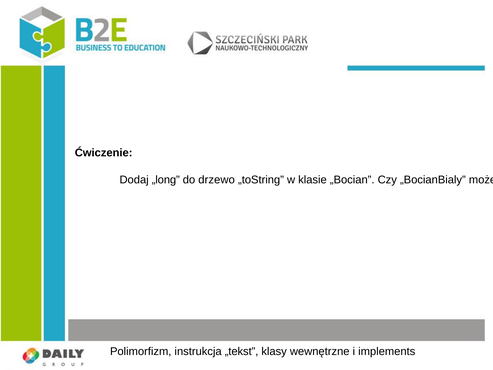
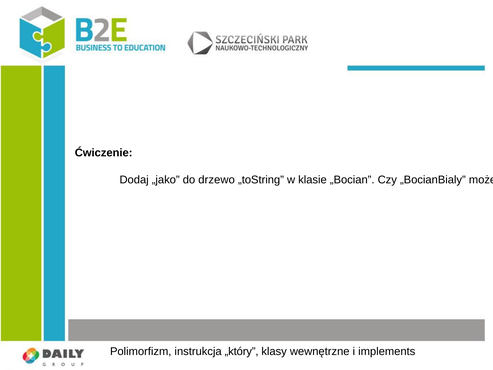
„long: „long -> „jako (166, 180)
„tekst: „tekst -> „który (242, 351)
